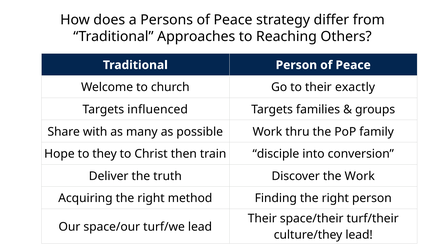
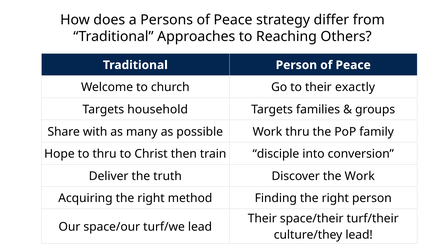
influenced: influenced -> household (158, 110)
to they: they -> thru (105, 154)
